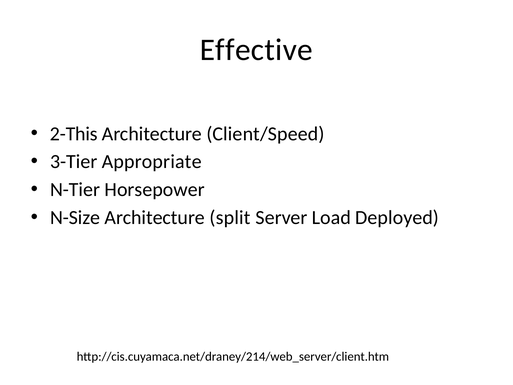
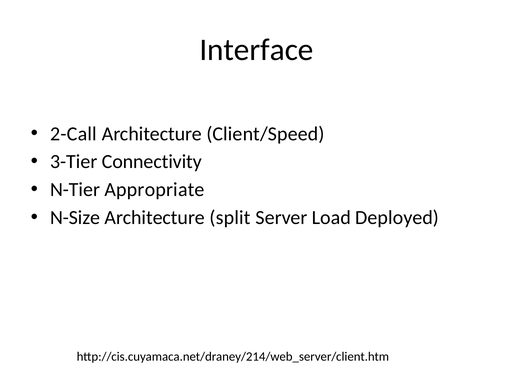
Effective: Effective -> Interface (256, 50)
2-This: 2-This -> 2-Call (74, 134)
Appropriate: Appropriate -> Connectivity (152, 162)
Horsepower: Horsepower -> Appropriate (155, 190)
